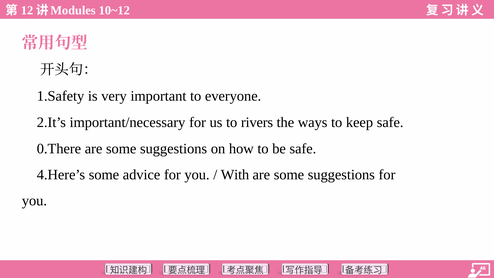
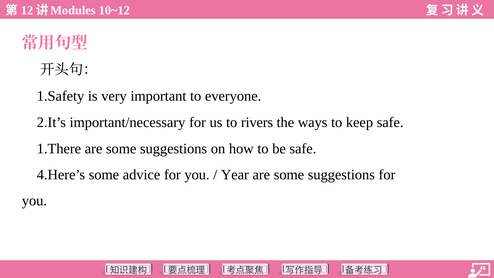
0.There: 0.There -> 1.There (59, 149)
With: With -> Year (235, 175)
